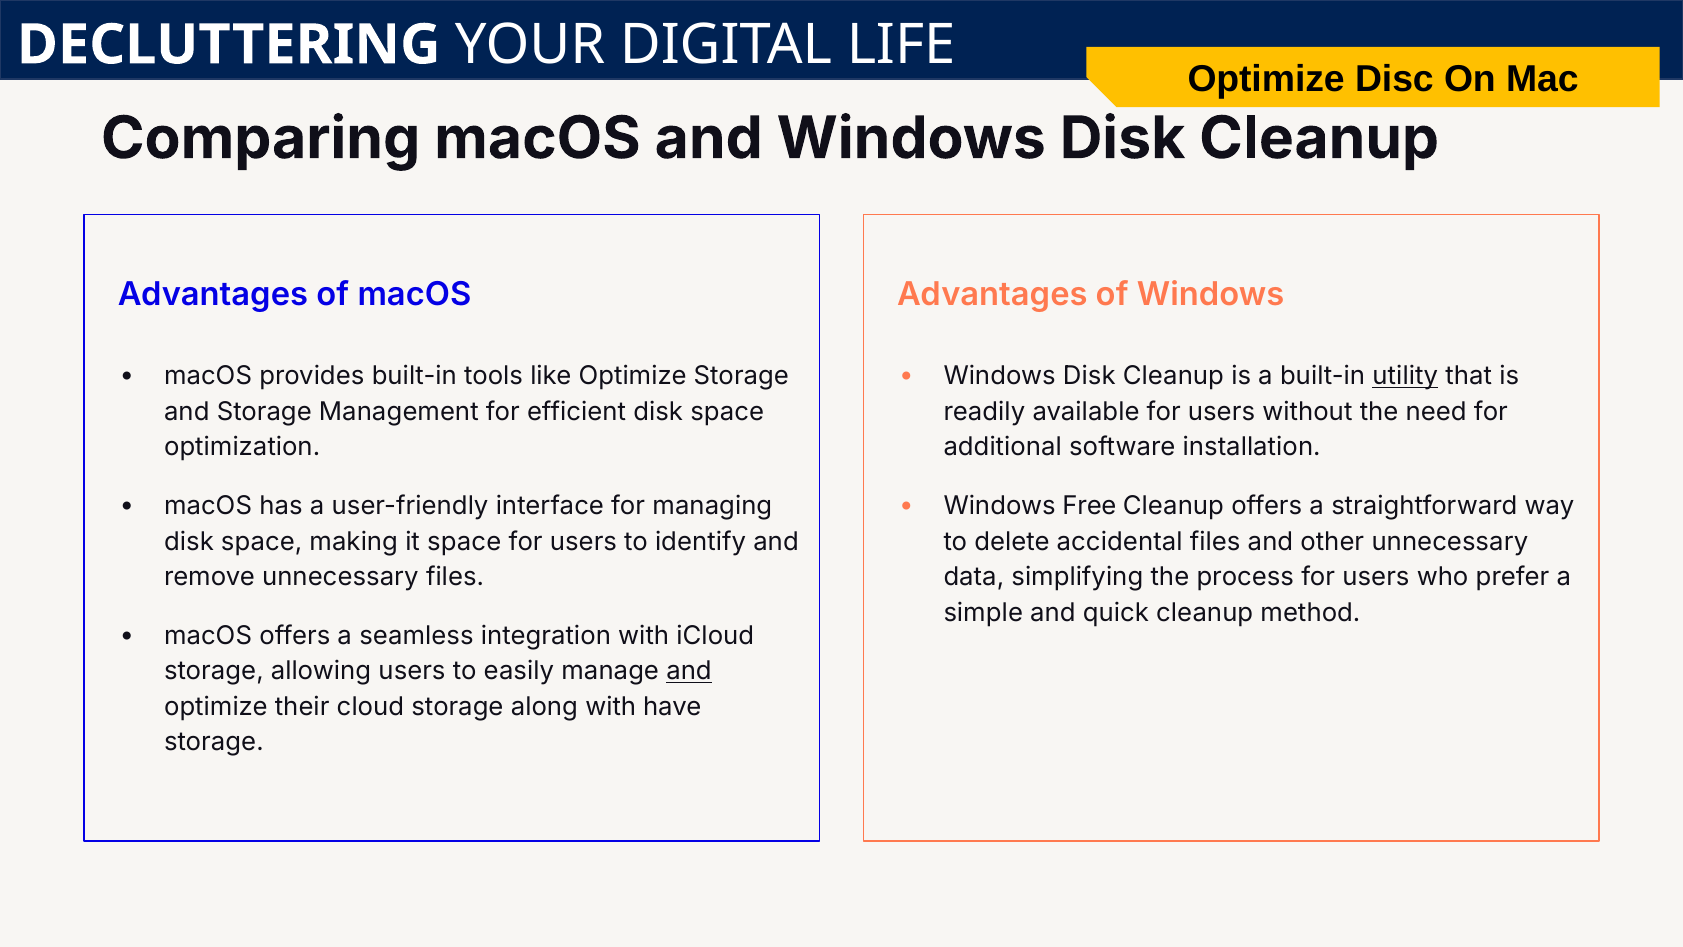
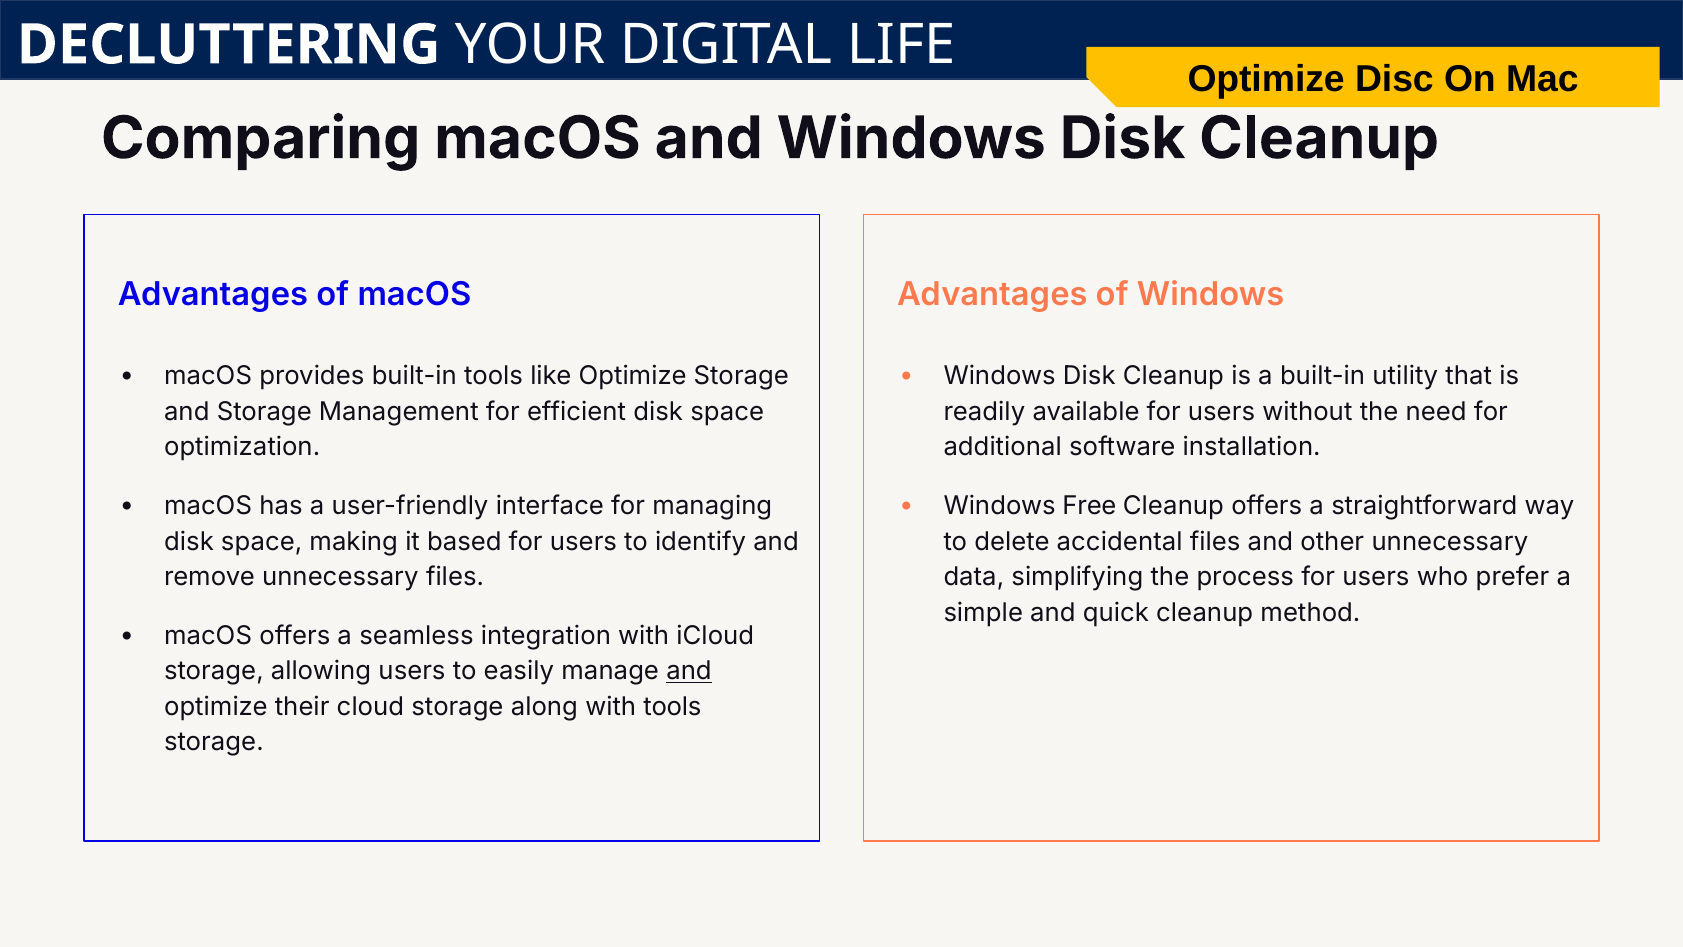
utility underline: present -> none (1405, 376)
it space: space -> based (464, 542)
with have: have -> tools (672, 707)
